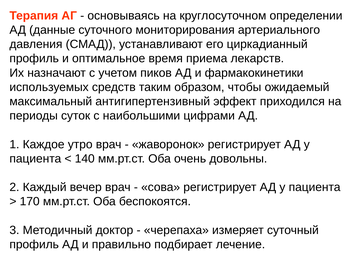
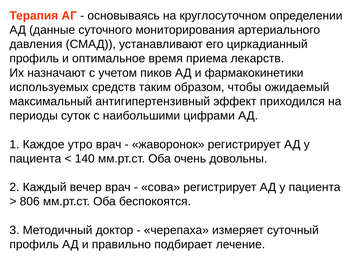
170: 170 -> 806 (30, 202)
